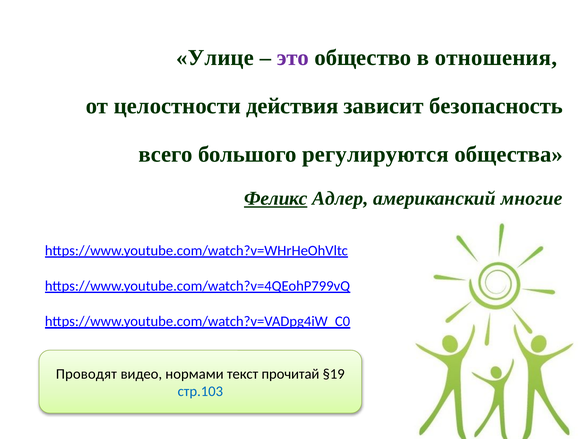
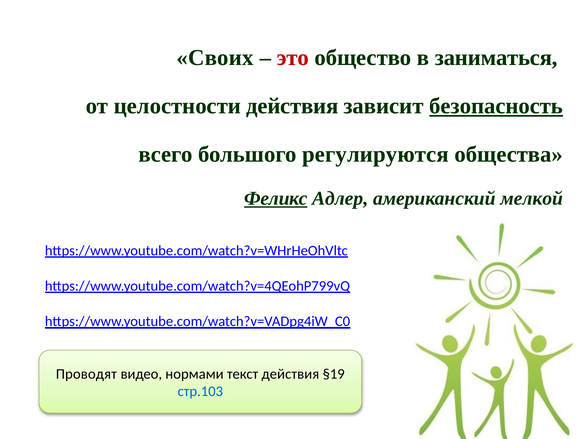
Улице: Улице -> Своих (215, 58)
это colour: purple -> red (293, 58)
отношения: отношения -> заниматься (496, 58)
безопасность underline: none -> present (496, 106)
многие: многие -> мелкой (532, 198)
текст прочитай: прочитай -> действия (290, 374)
